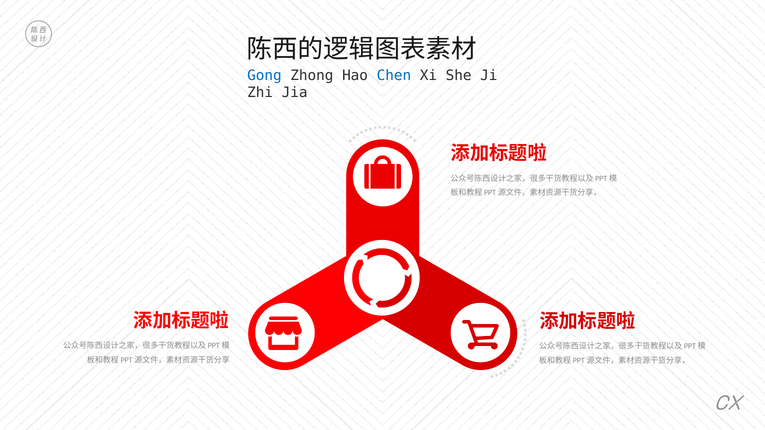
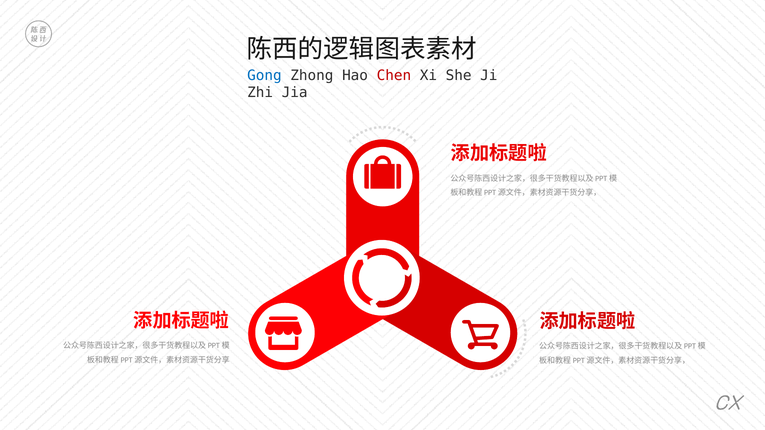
Chen colour: blue -> red (394, 76)
